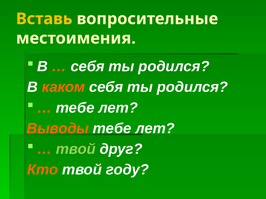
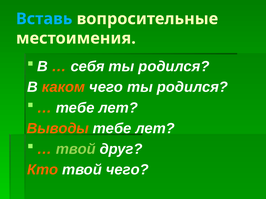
Вставь colour: yellow -> light blue (44, 19)
каком себя: себя -> чего (106, 87)
твой году: году -> чего (127, 170)
